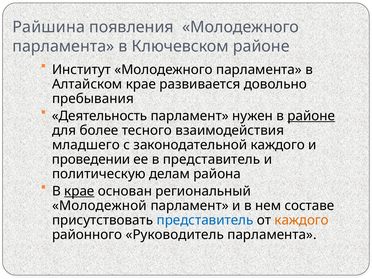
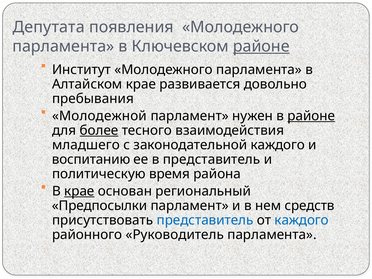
Райшина: Райшина -> Депутата (49, 27)
районе underline: none -> present (261, 46)
Деятельность: Деятельность -> Молодежной (99, 116)
более underline: none -> present (99, 130)
проведении: проведении -> воспитанию (91, 159)
делам: делам -> время (170, 174)
Молодежной: Молодежной -> Предпосылки (100, 206)
составе: составе -> средств (310, 206)
каждого colour: orange -> blue (302, 220)
